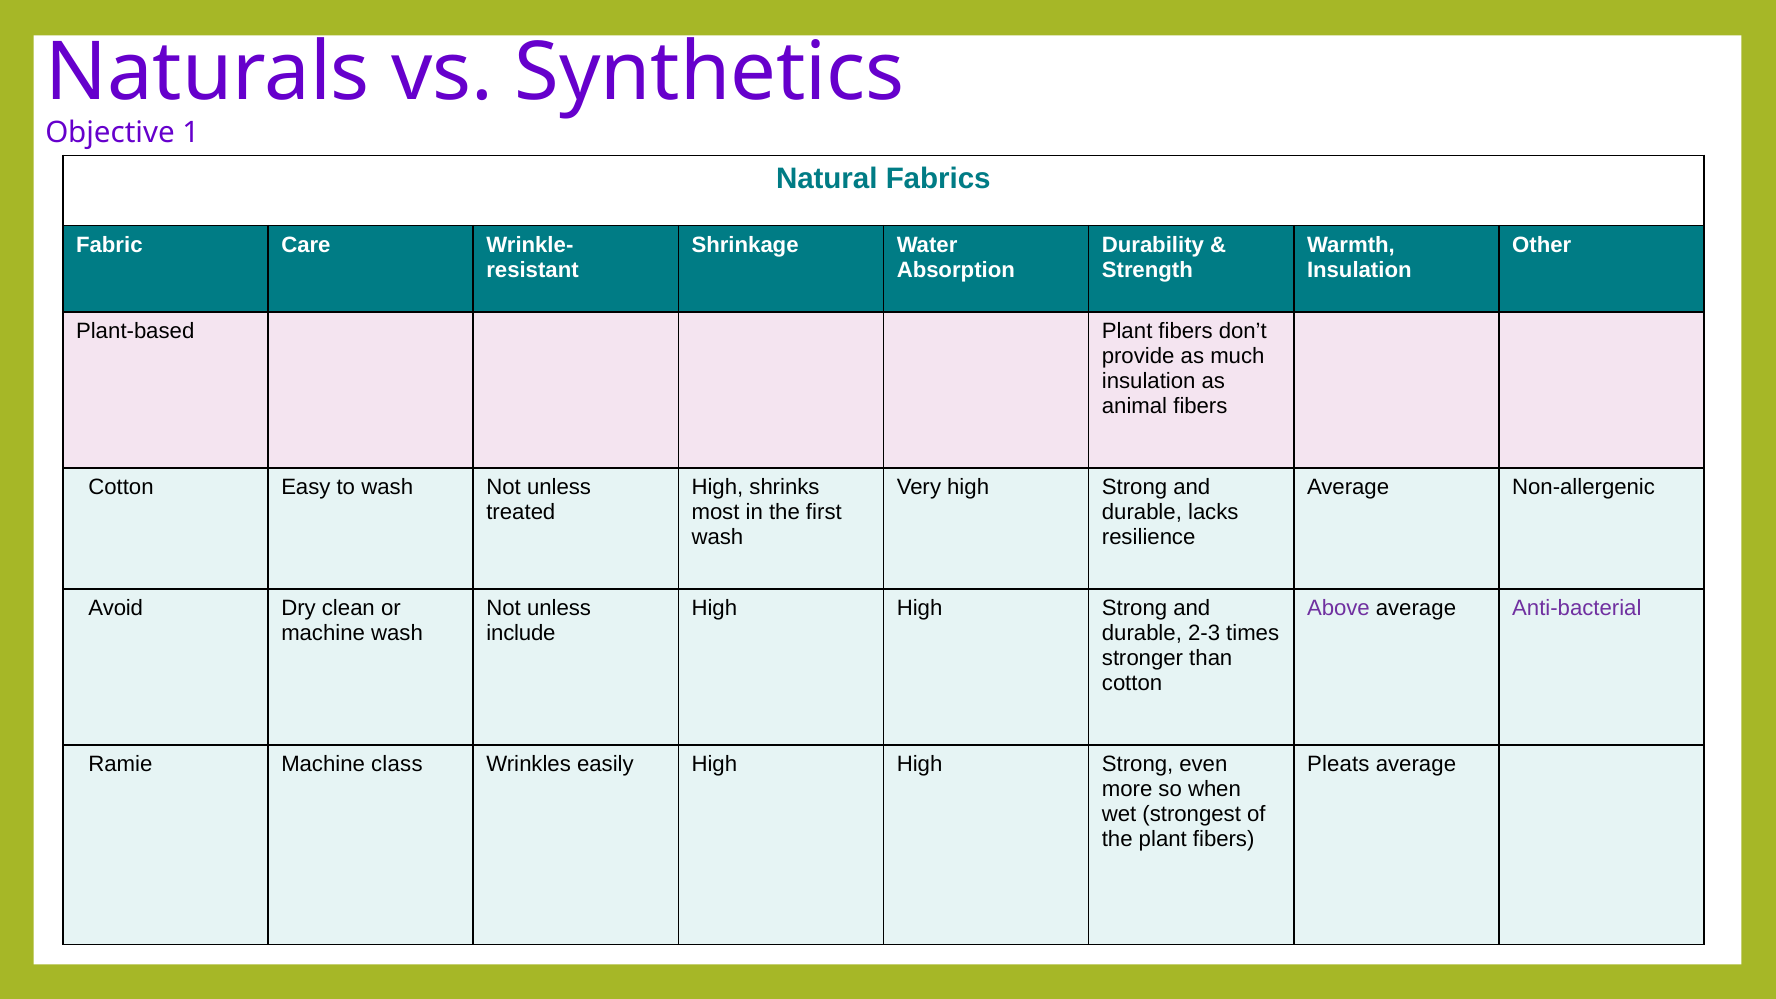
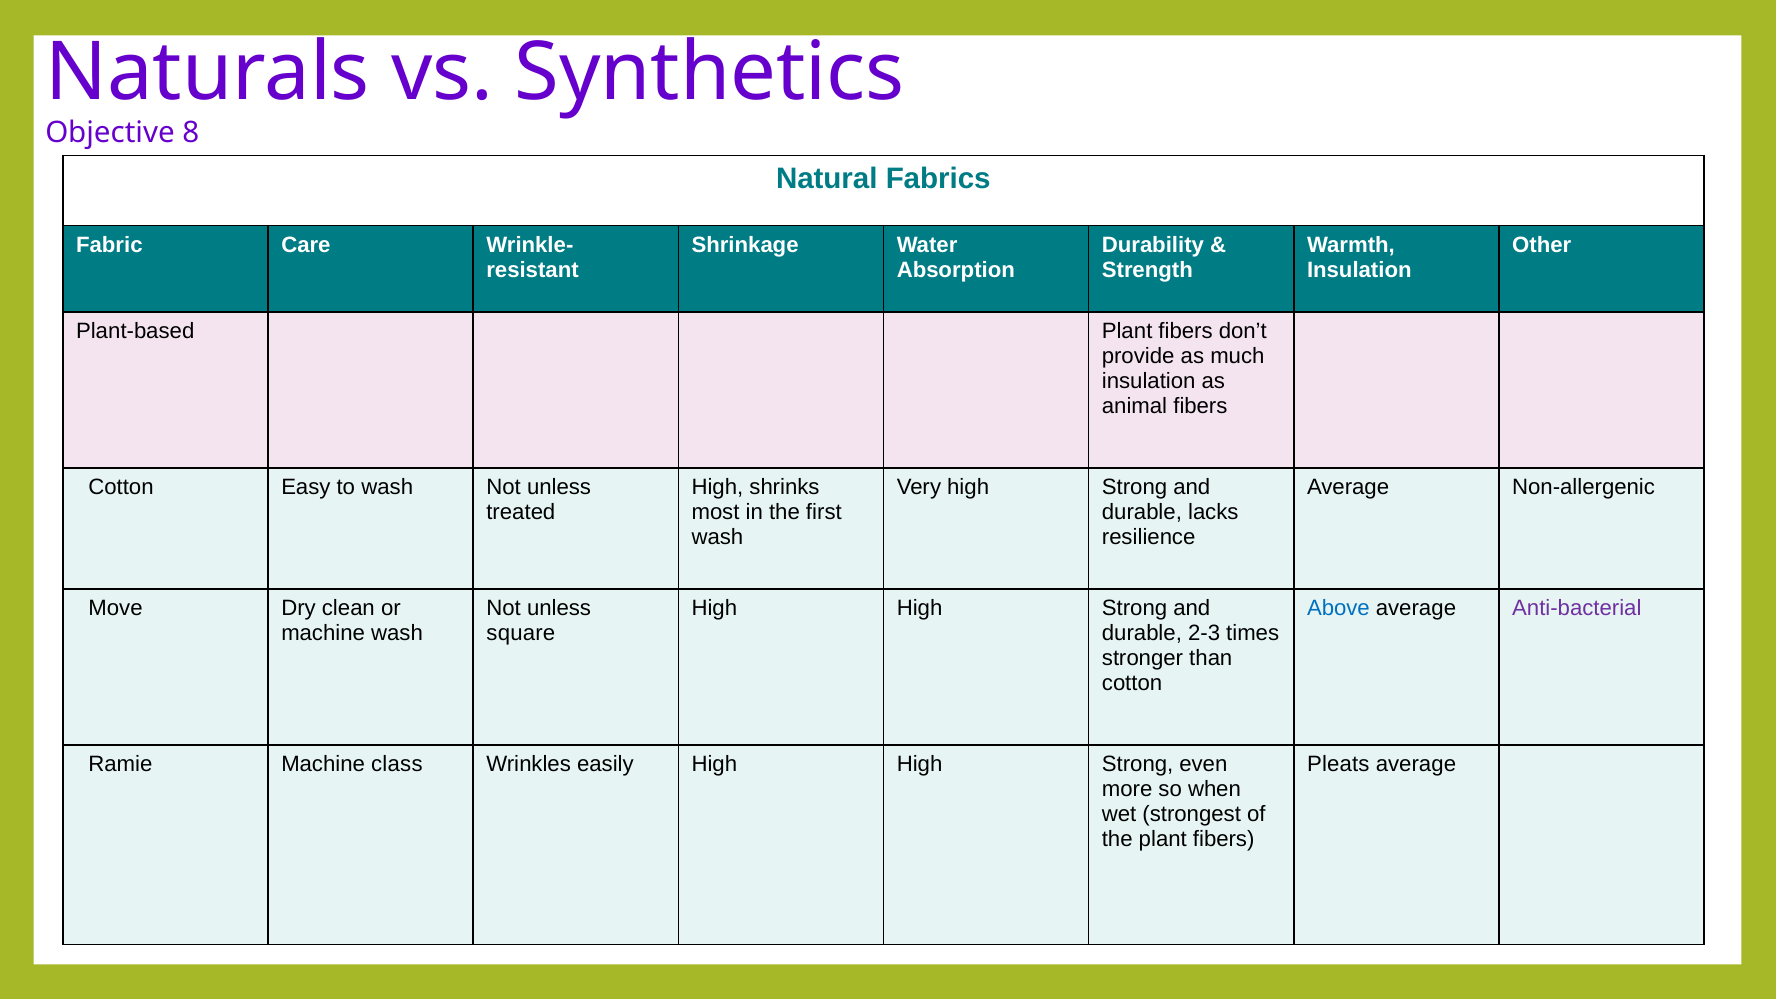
1: 1 -> 8 (191, 133)
Avoid: Avoid -> Move (116, 608)
Above colour: purple -> blue (1338, 608)
include: include -> square (521, 633)
